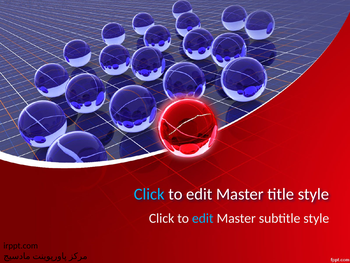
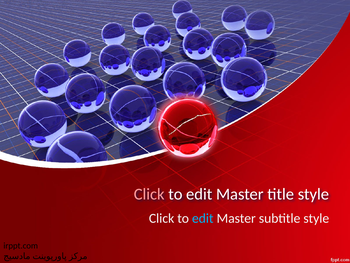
Click colour: light blue -> pink (149, 194)
